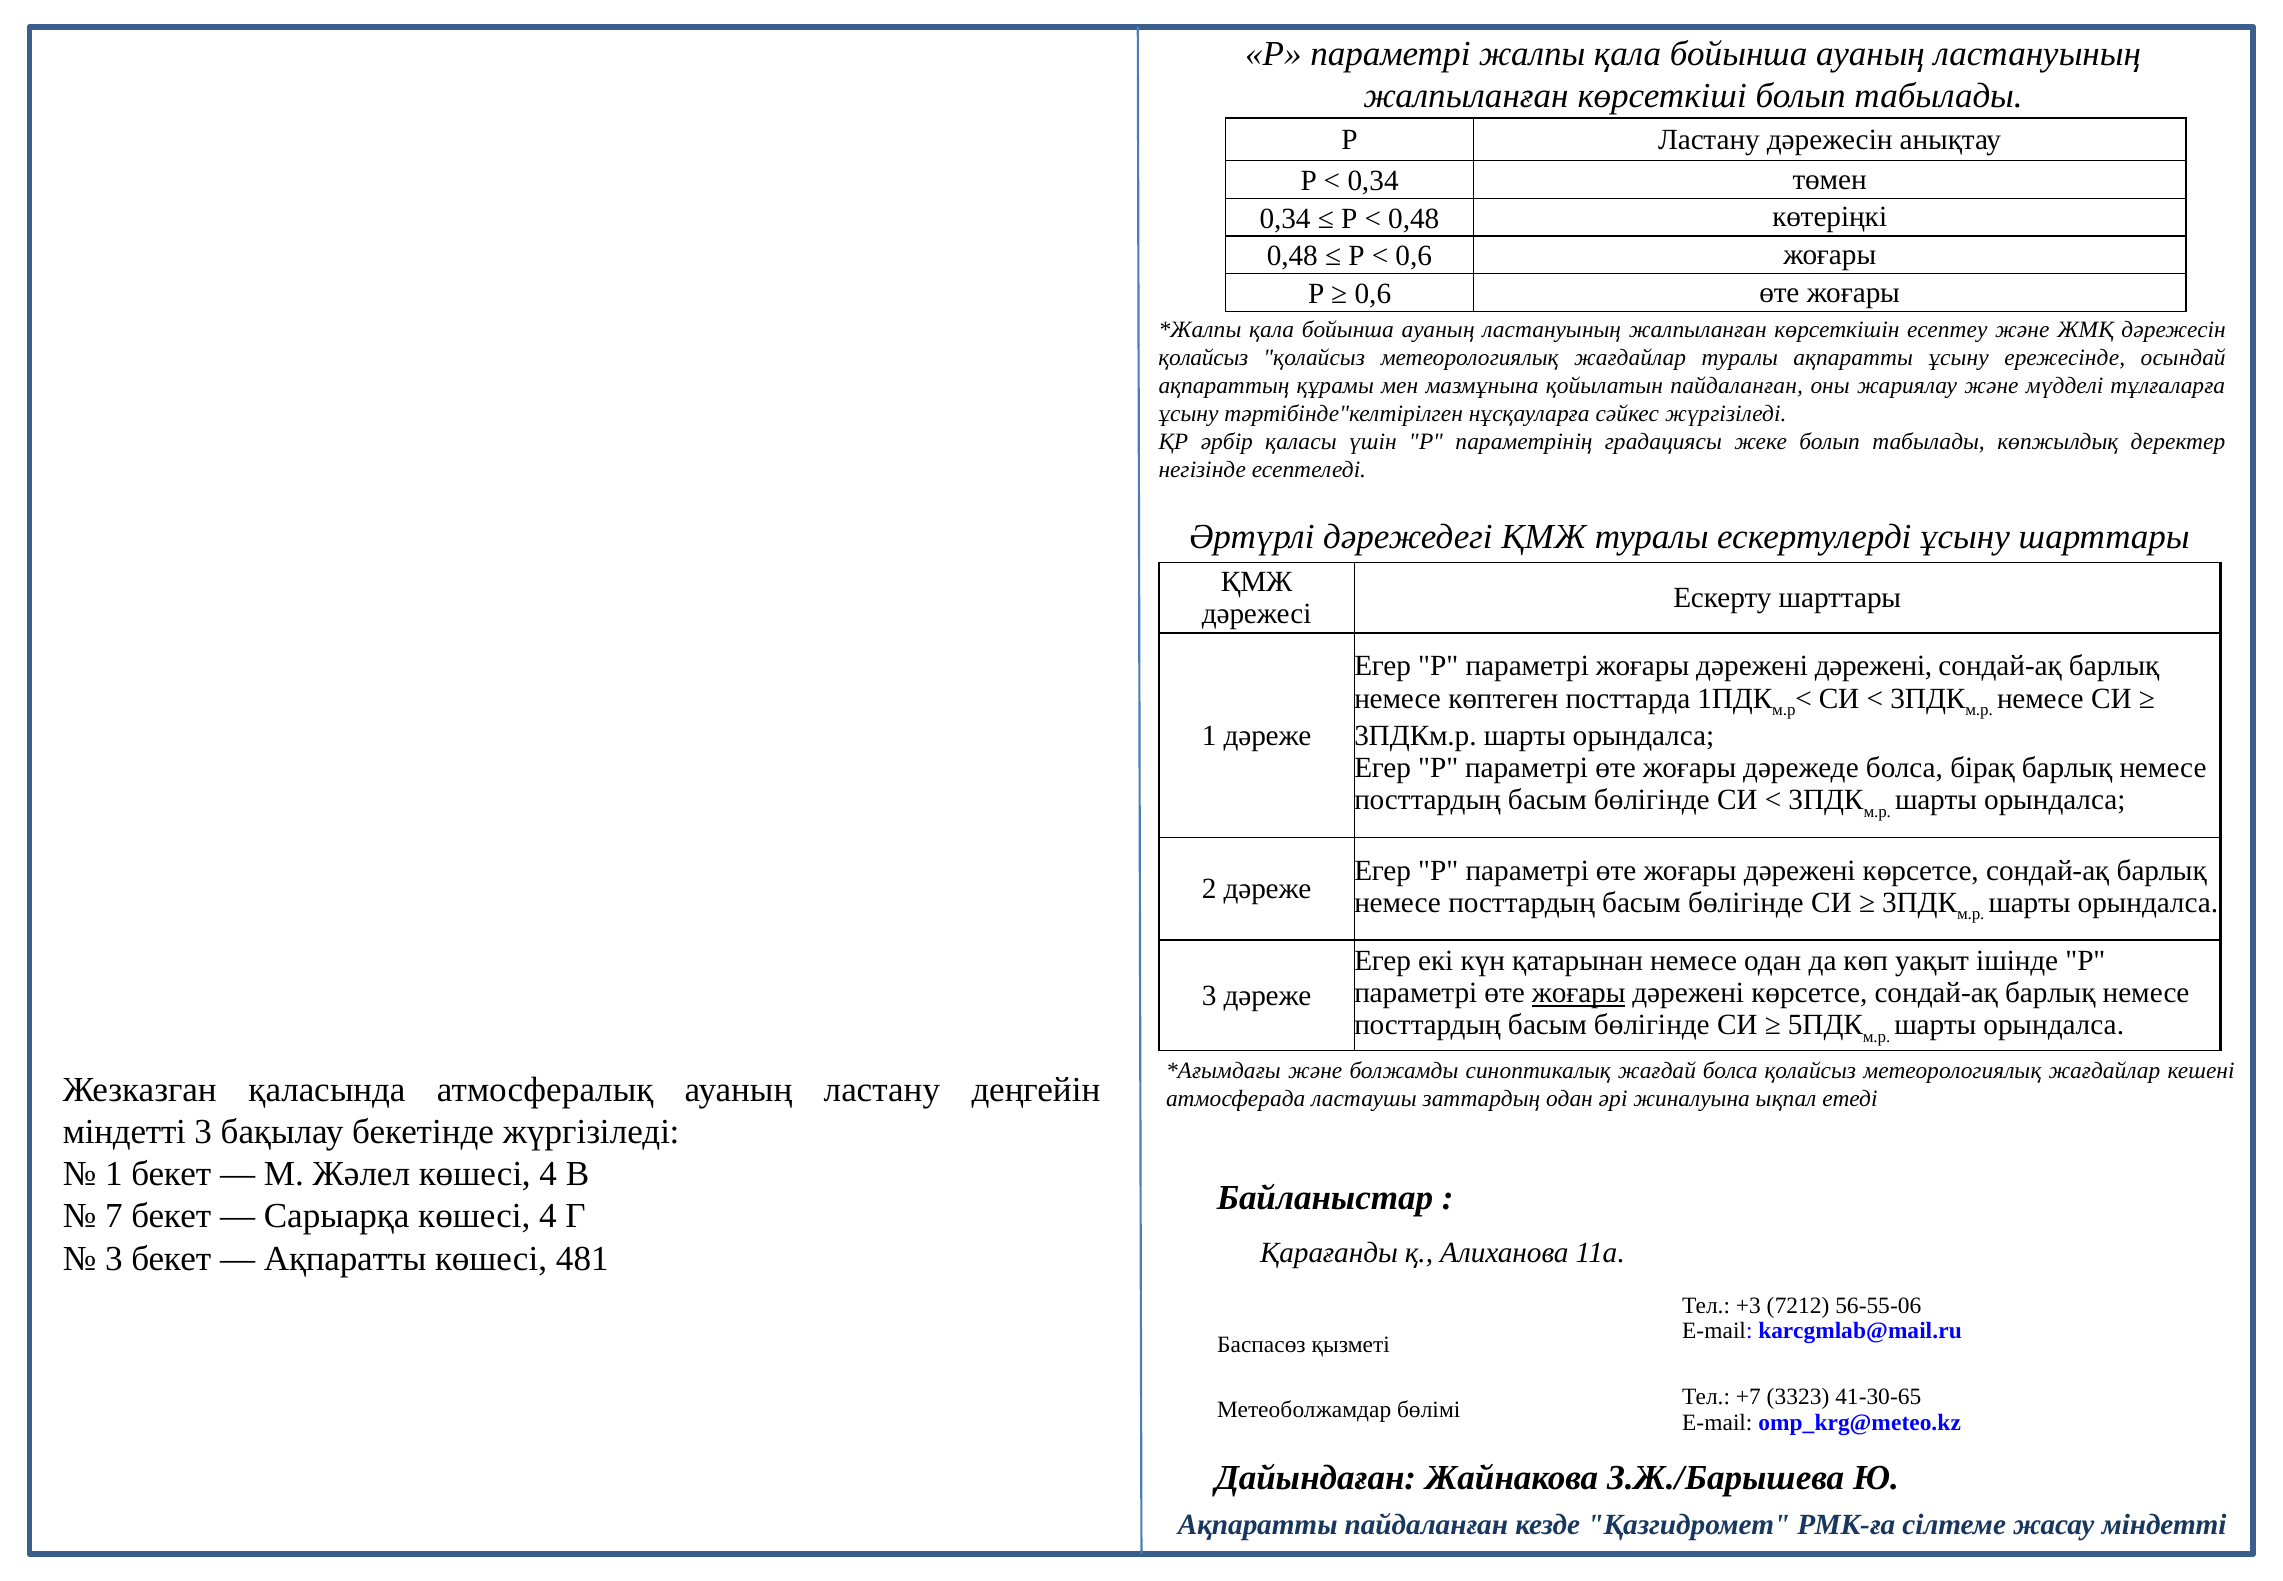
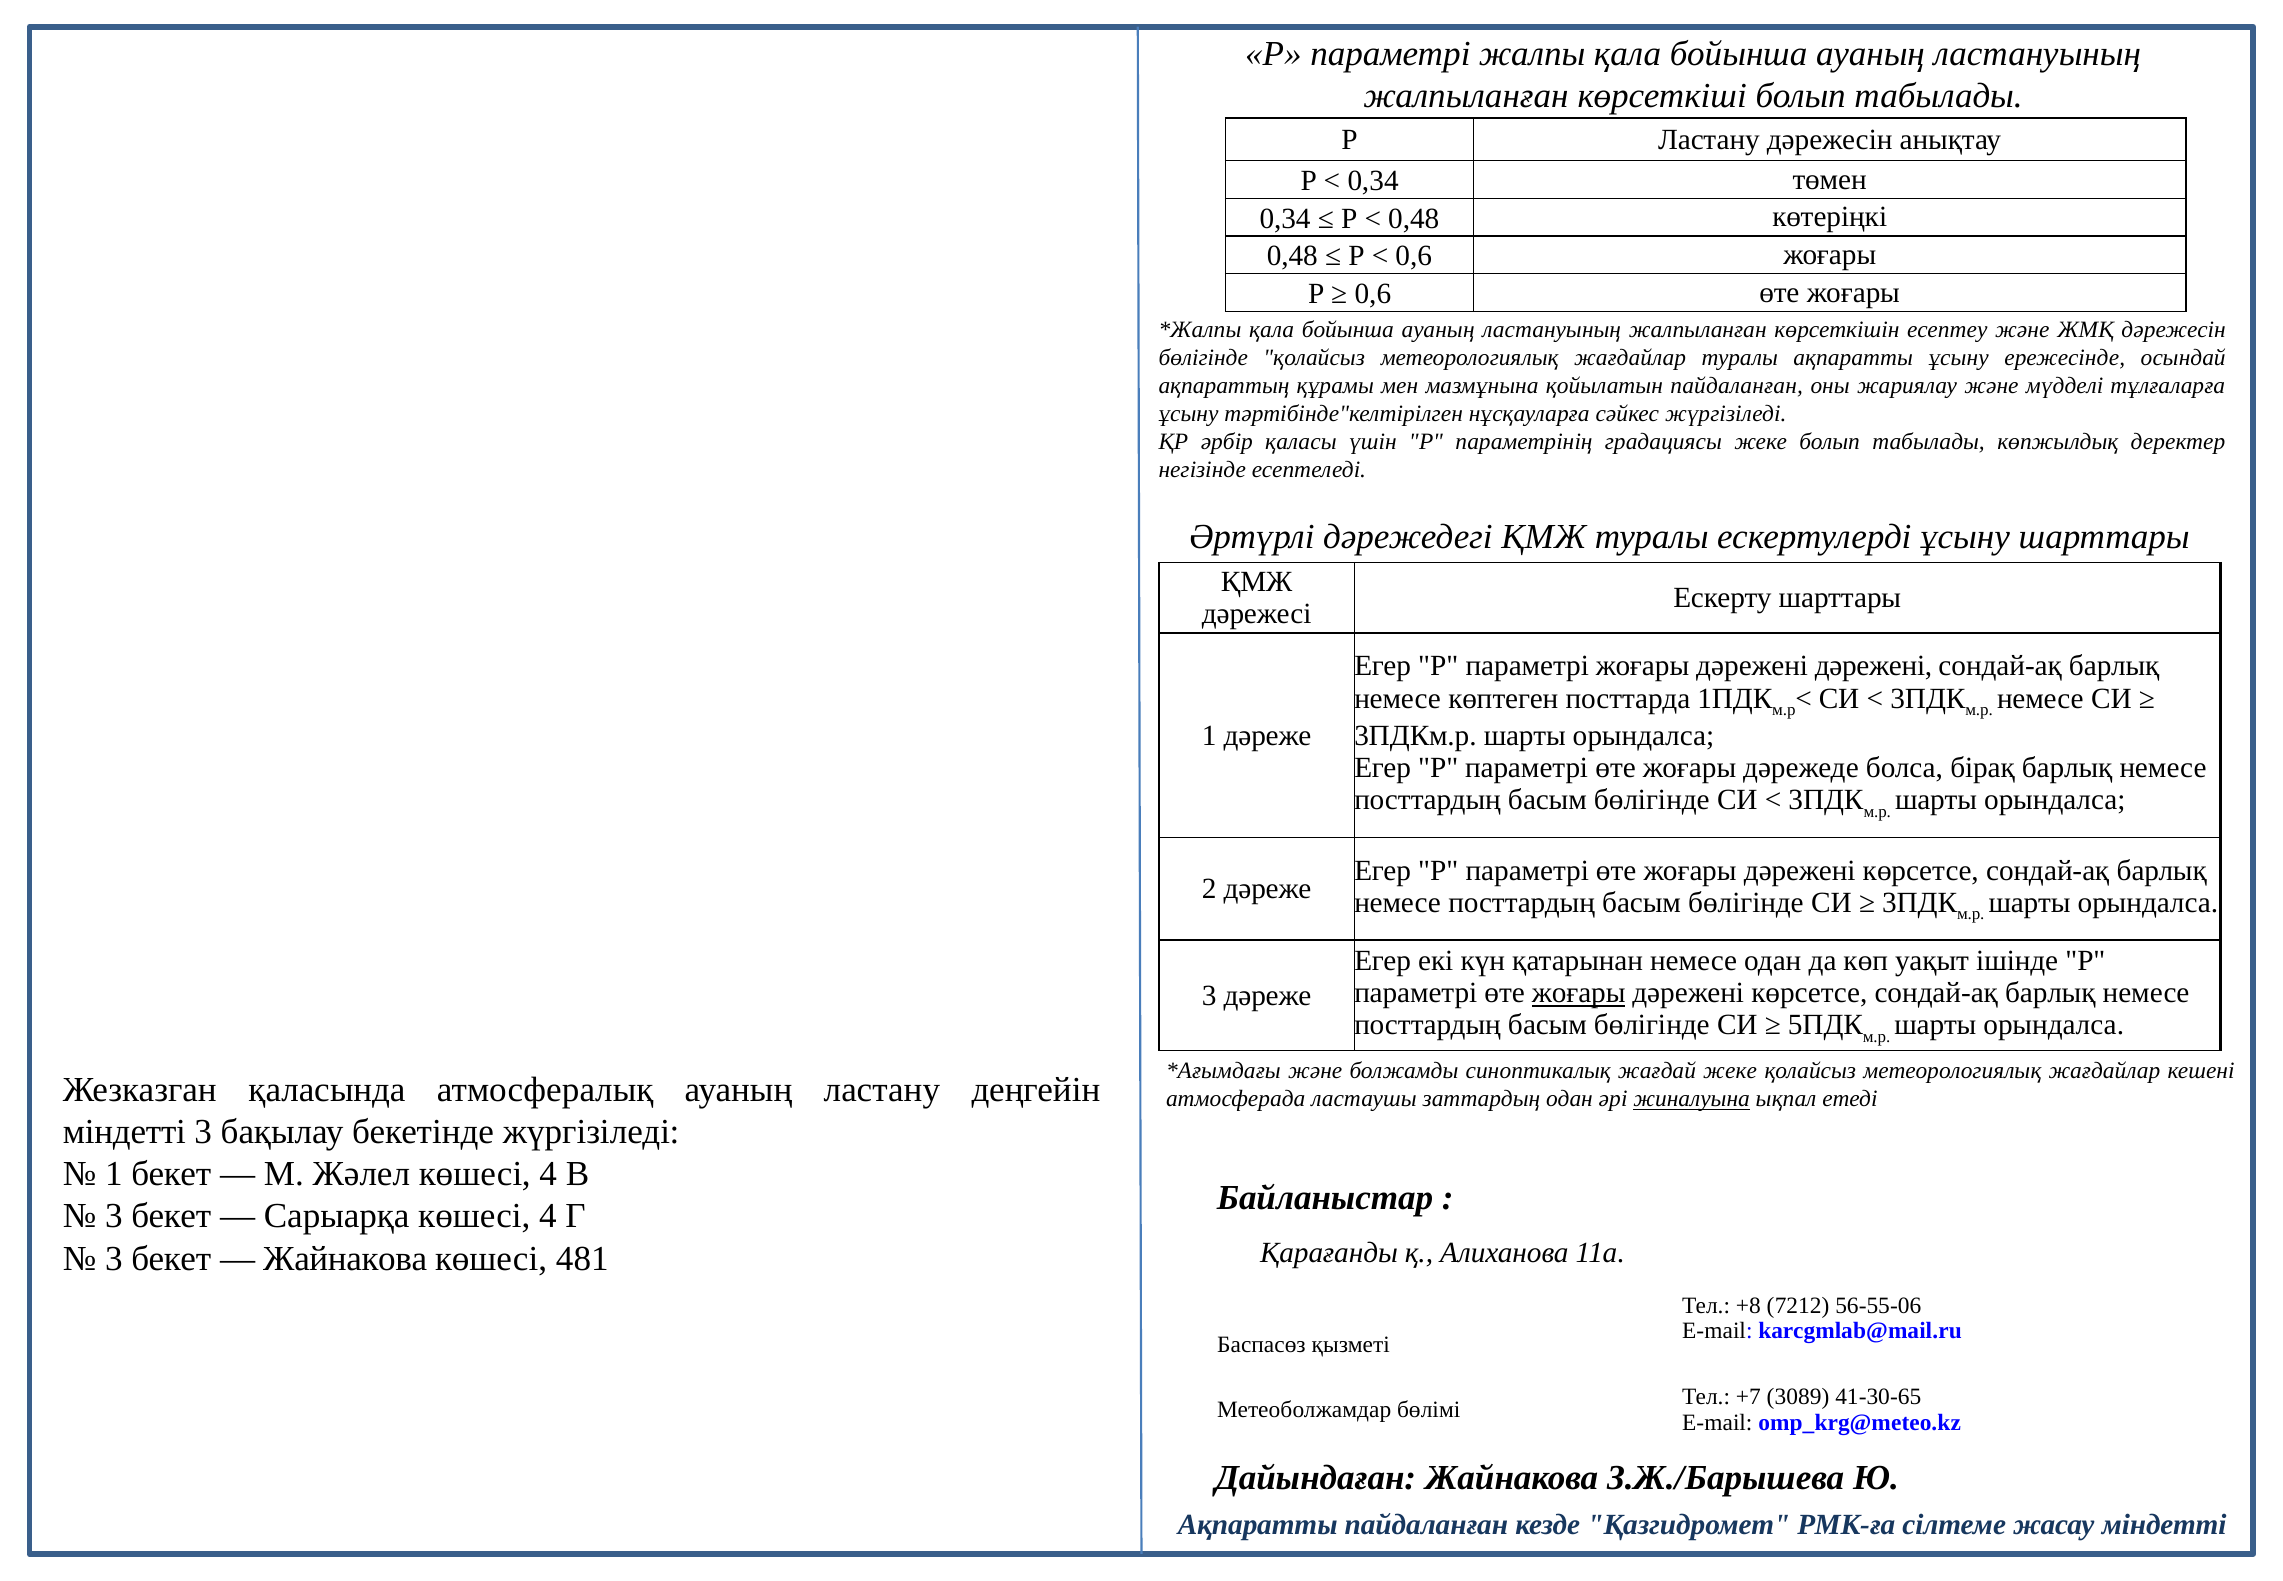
қолайсыз: қолайсыз -> бөлігінде (1203, 357)
жағдай болса: болса -> жеке (1730, 1071)
жиналуына underline: none -> present (1692, 1099)
7: 7 -> 3 (114, 1216)
Ақпаратты: Ақпаратты -> Жайнакова (345, 1258)
+3: +3 -> +8 (1748, 1305)
3323: 3323 -> 3089 (1798, 1396)
